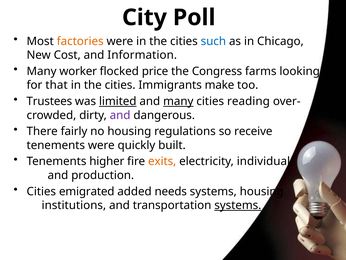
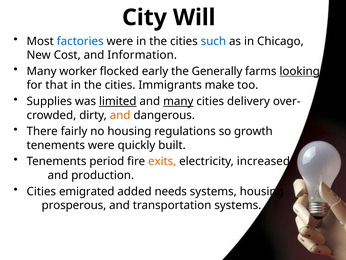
Poll: Poll -> Will (194, 17)
factories colour: orange -> blue (80, 41)
price: price -> early (155, 71)
Congress: Congress -> Generally (217, 71)
looking underline: none -> present (300, 71)
Trustees: Trustees -> Supplies (49, 101)
reading: reading -> delivery (248, 101)
and colour: purple -> orange (120, 115)
receive: receive -> growth (253, 131)
higher: higher -> period (107, 161)
individual: individual -> increased (265, 161)
institutions: institutions -> prosperous (74, 205)
systems underline: present -> none (238, 205)
